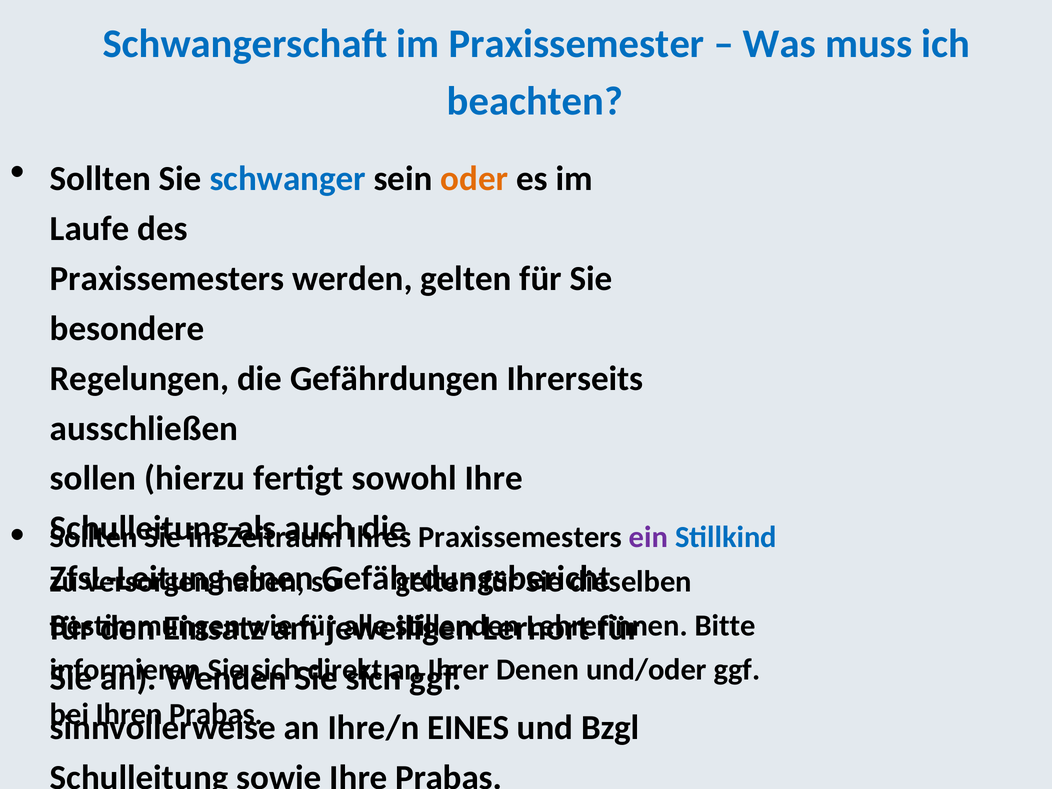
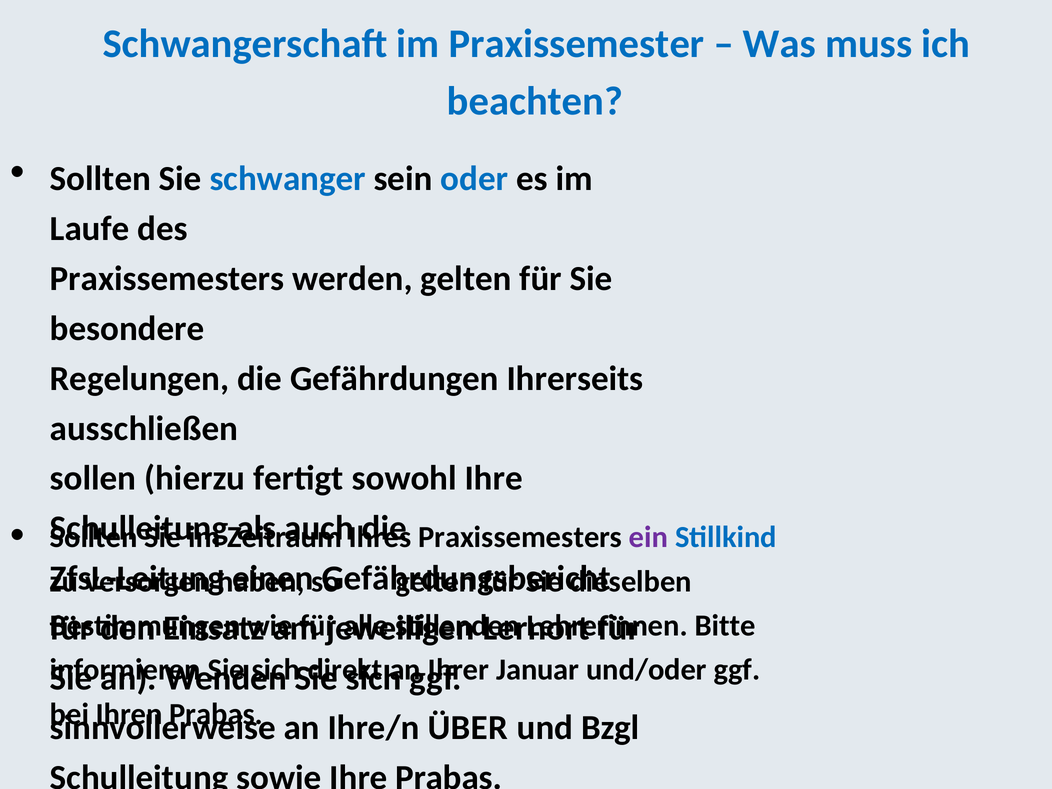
oder colour: orange -> blue (474, 179)
Denen: Denen -> Januar (538, 670)
EINES: EINES -> ÜBER (468, 728)
